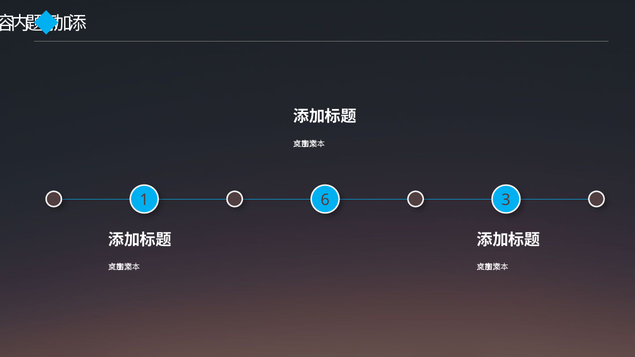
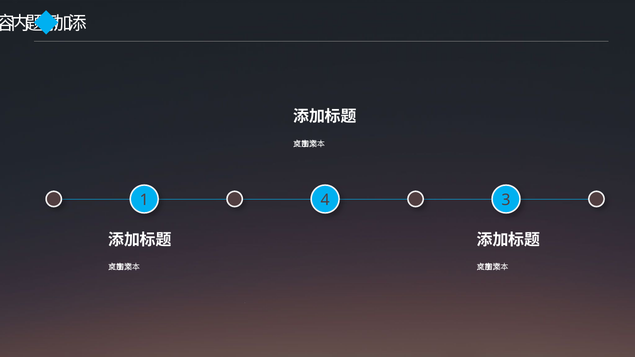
6: 6 -> 4 (325, 200)
